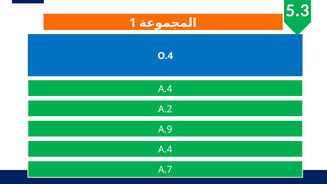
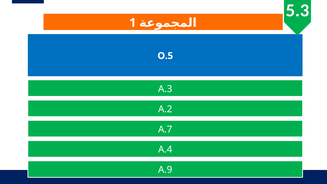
O.4: O.4 -> O.5 (165, 56)
A.4: A.4 -> A.3 (165, 89)
A.9: A.9 -> A.7 (165, 129)
A.7: A.7 -> A.9 (165, 170)
